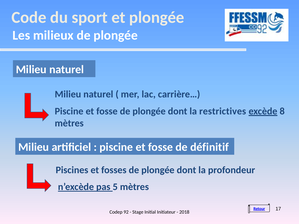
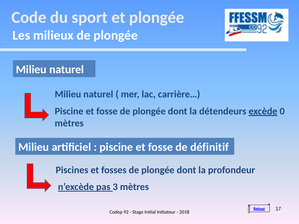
restrictives: restrictives -> détendeurs (223, 111)
8: 8 -> 0 (282, 111)
5: 5 -> 3 (115, 187)
